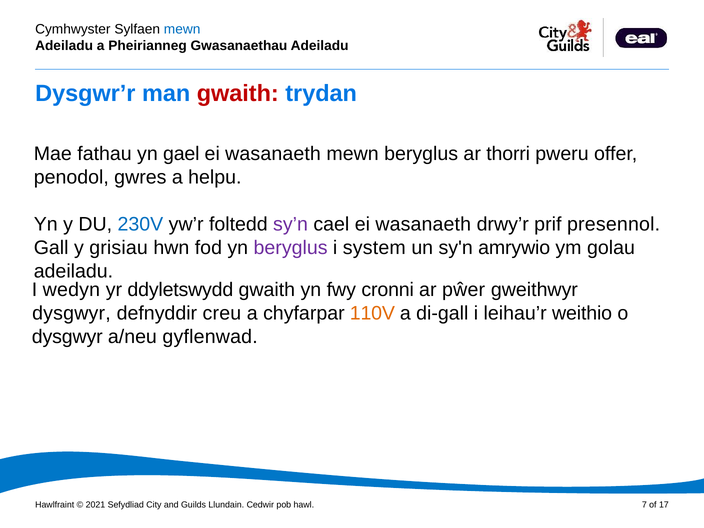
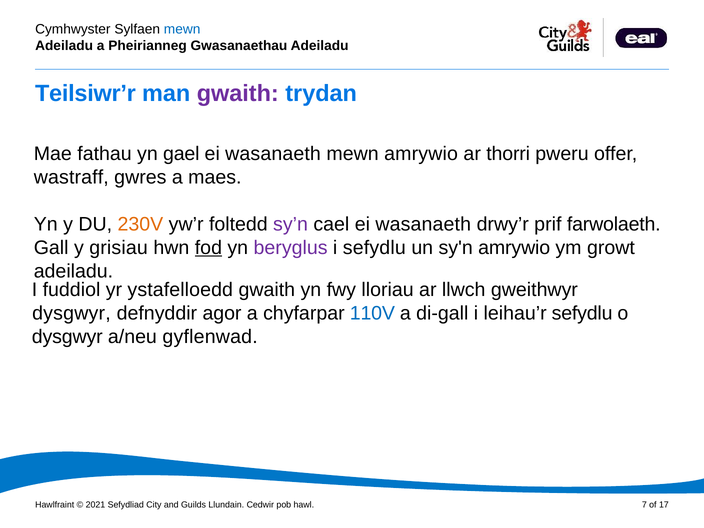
Dysgwr’r: Dysgwr’r -> Teilsiwr’r (85, 93)
gwaith colour: red -> purple (238, 93)
mewn beryglus: beryglus -> amrywio (421, 154)
penodol: penodol -> wastraff (71, 177)
helpu: helpu -> maes (215, 177)
230V colour: blue -> orange (140, 224)
presennol: presennol -> farwolaeth (614, 224)
fod underline: none -> present (208, 248)
i system: system -> sefydlu (374, 248)
golau: golau -> growt (611, 248)
wedyn: wedyn -> fuddiol (72, 290)
ddyletswydd: ddyletswydd -> ystafelloedd (180, 290)
cronni: cronni -> lloriau (388, 290)
pŵer: pŵer -> llwch (464, 290)
creu: creu -> agor (222, 313)
110V colour: orange -> blue (372, 313)
leihau’r weithio: weithio -> sefydlu (582, 313)
